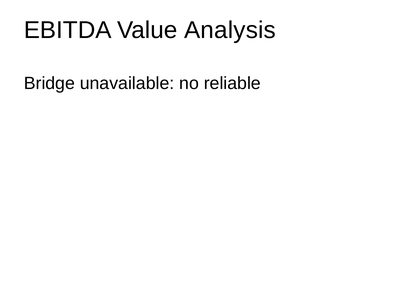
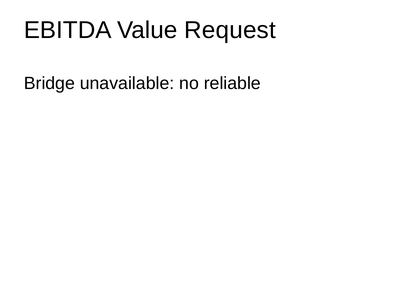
Analysis: Analysis -> Request (230, 30)
